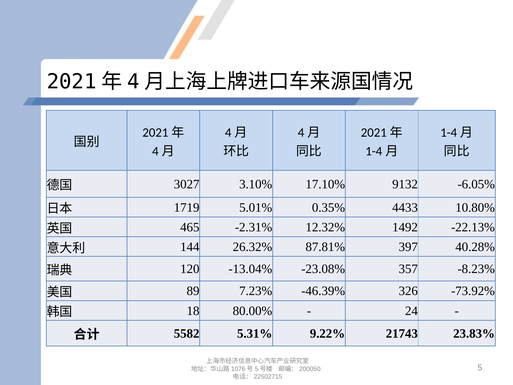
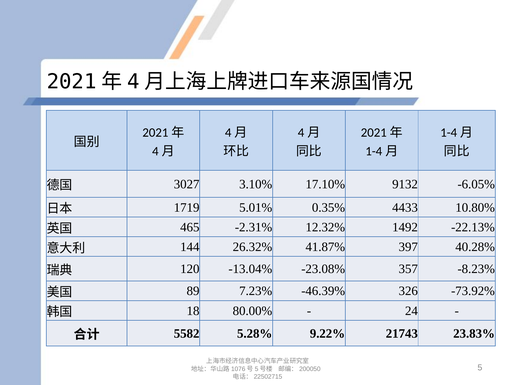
87.81%: 87.81% -> 41.87% (325, 247)
5.31%: 5.31% -> 5.28% (255, 333)
